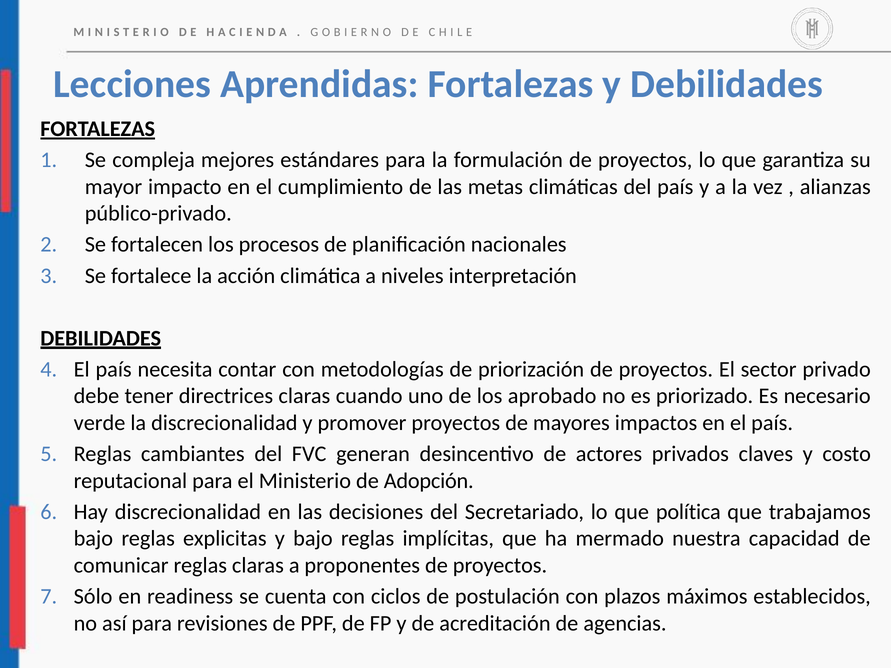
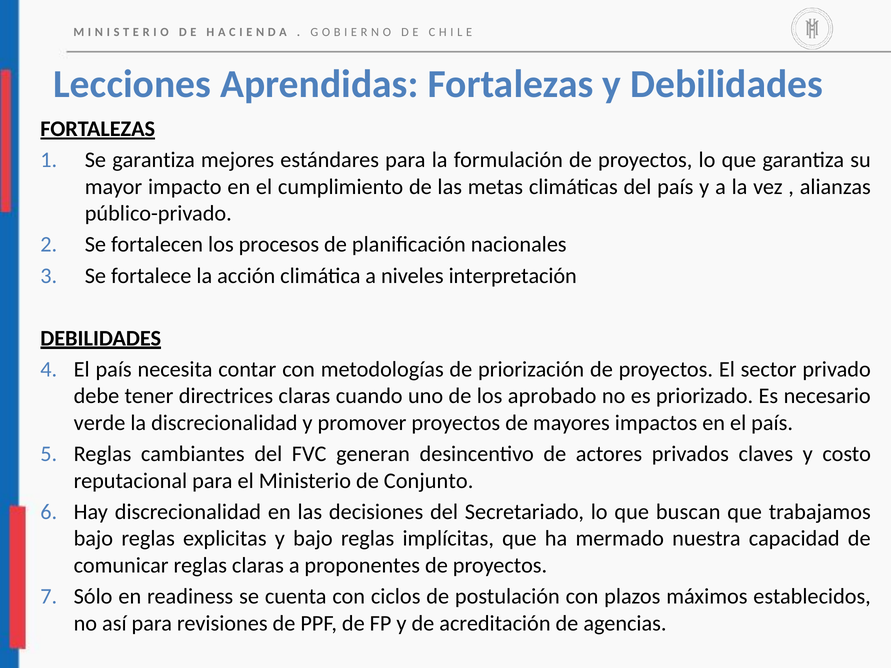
Se compleja: compleja -> garantiza (154, 160)
Adopción: Adopción -> Conjunto (429, 481)
política: política -> buscan (688, 512)
